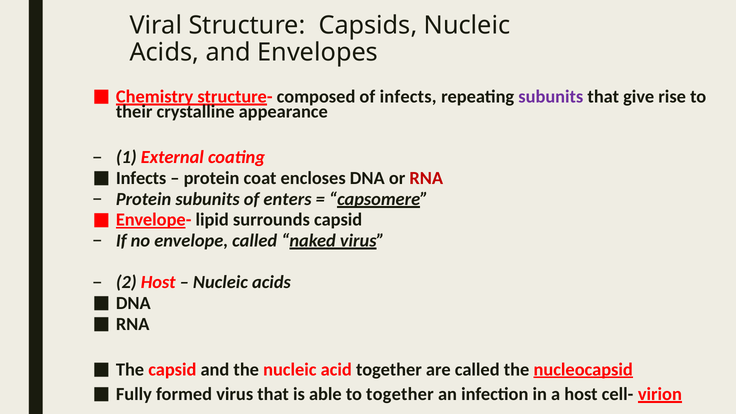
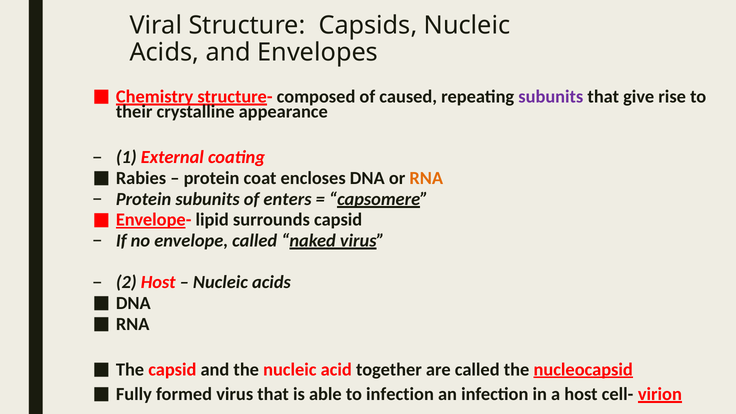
of infects: infects -> caused (408, 96)
Infects: Infects -> Rabies (141, 178)
RNA colour: red -> orange (426, 178)
to together: together -> infection (400, 394)
